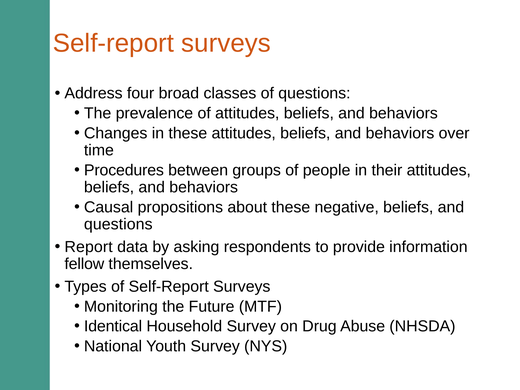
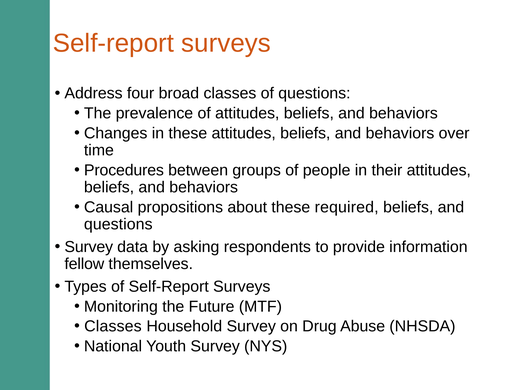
negative: negative -> required (347, 207)
Report: Report -> Survey (89, 247)
Identical: Identical -> Classes (113, 326)
